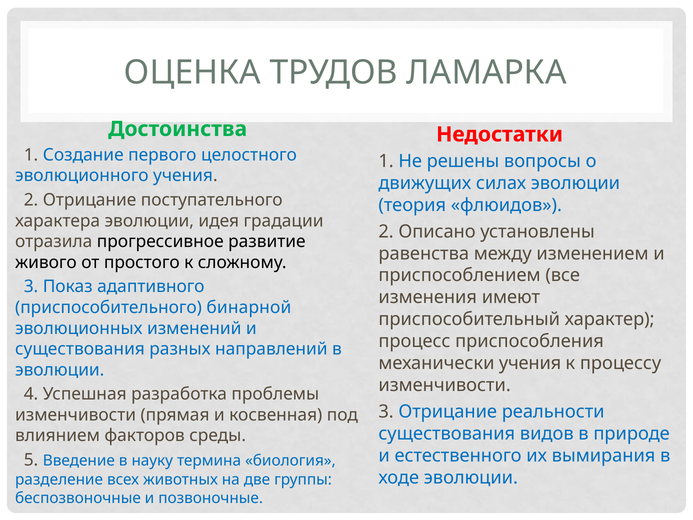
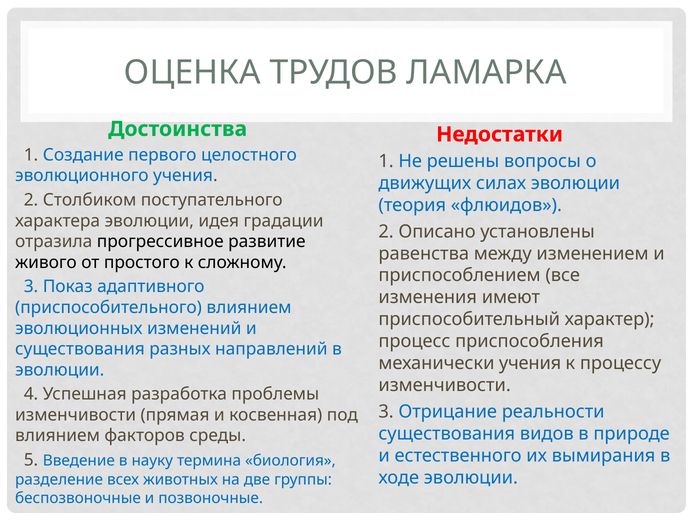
2 Отрицание: Отрицание -> Столбиком (90, 200)
приспособительного бинарной: бинарной -> влиянием (249, 307)
